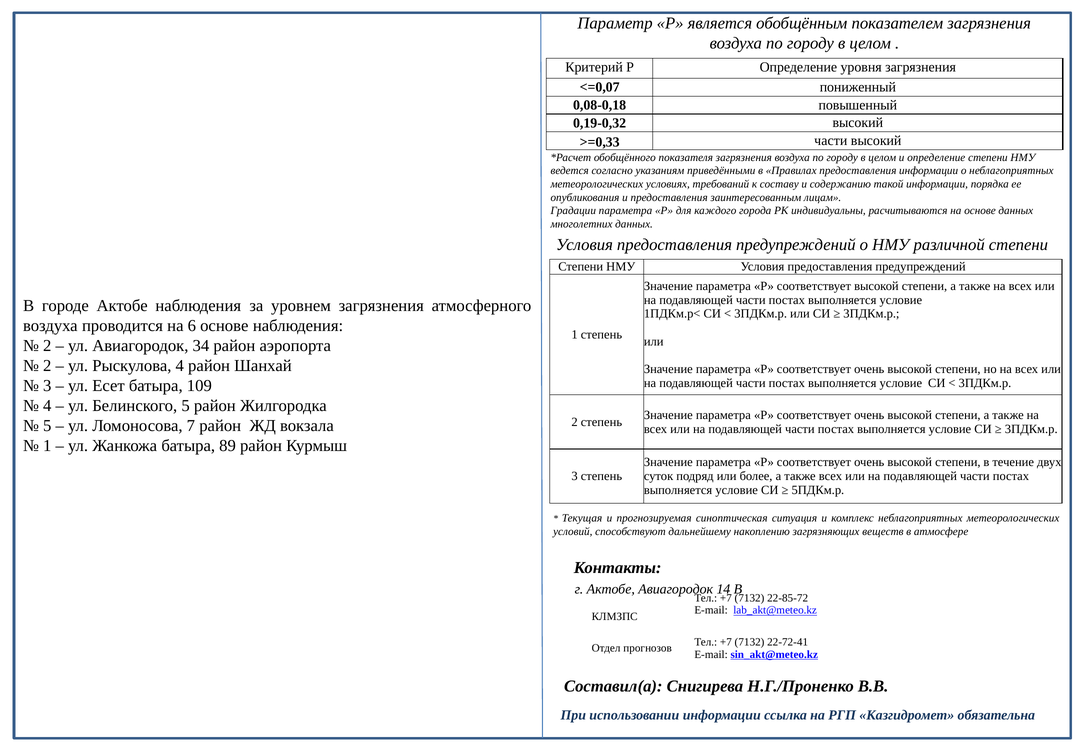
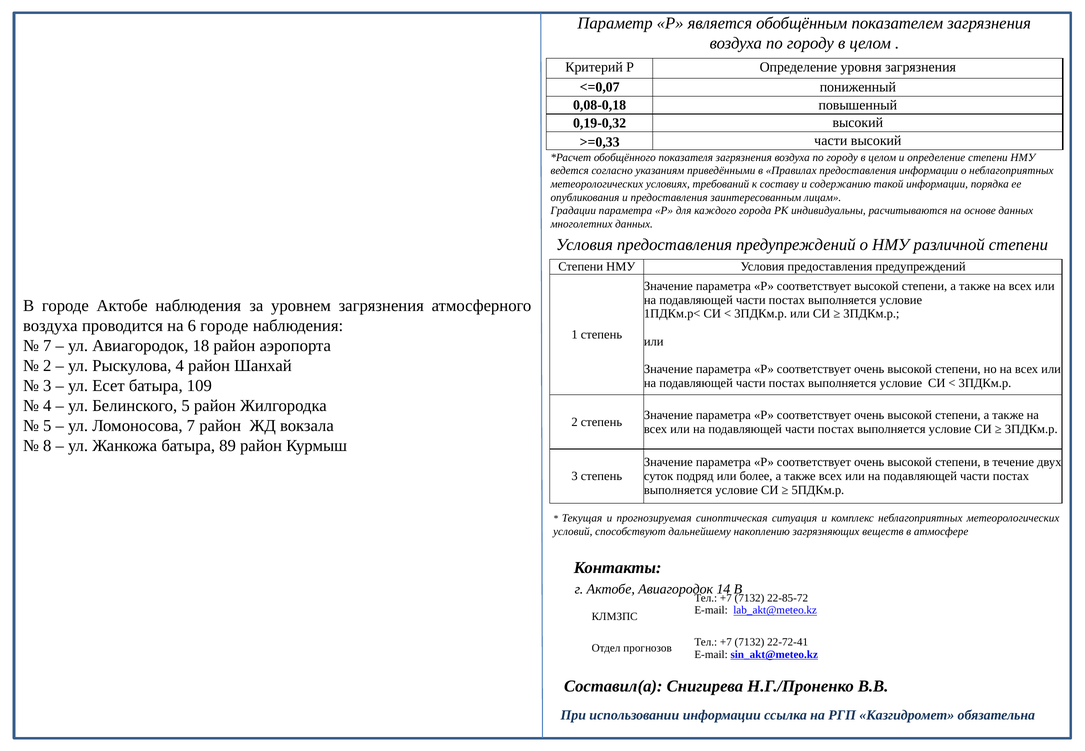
6 основе: основе -> городе (224, 326)
2: 2 -> 7 (47, 346)
34: 34 -> 18 (201, 346)
1: 1 -> 8 (47, 446)
